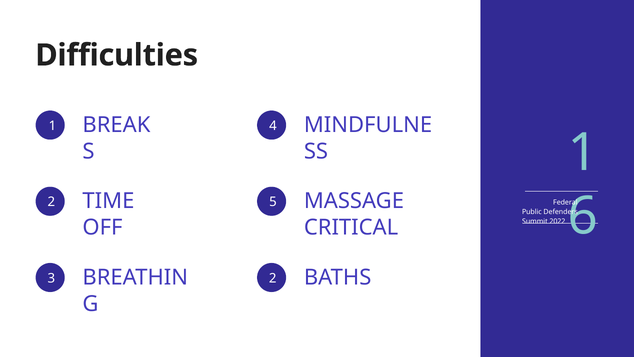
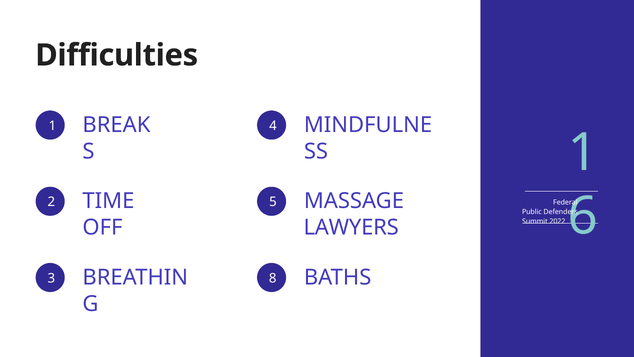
CRITICAL: CRITICAL -> LAWYERS (351, 227)
3 2: 2 -> 8 (273, 278)
